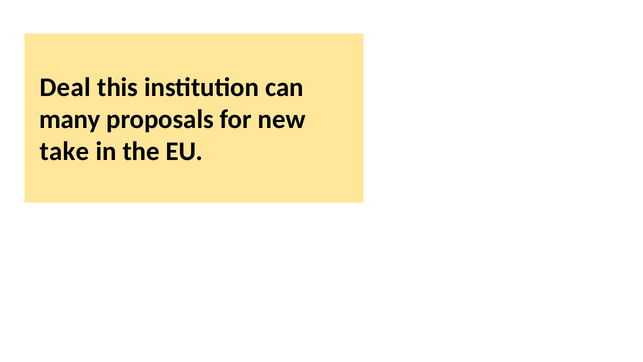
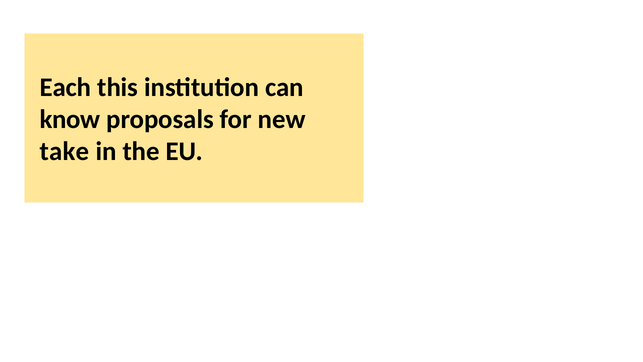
Deal: Deal -> Each (65, 87)
many: many -> know (70, 119)
